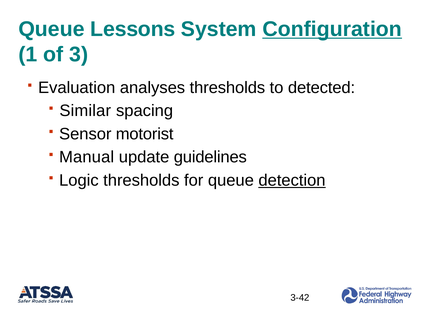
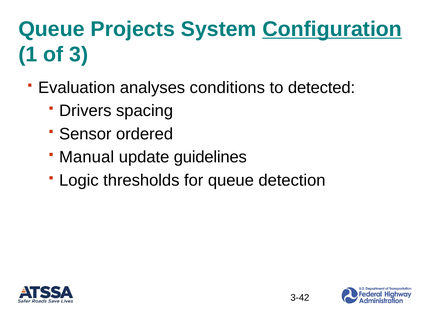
Lessons: Lessons -> Projects (133, 29)
analyses thresholds: thresholds -> conditions (227, 88)
Similar: Similar -> Drivers (85, 111)
motorist: motorist -> ordered (145, 134)
detection underline: present -> none (292, 181)
